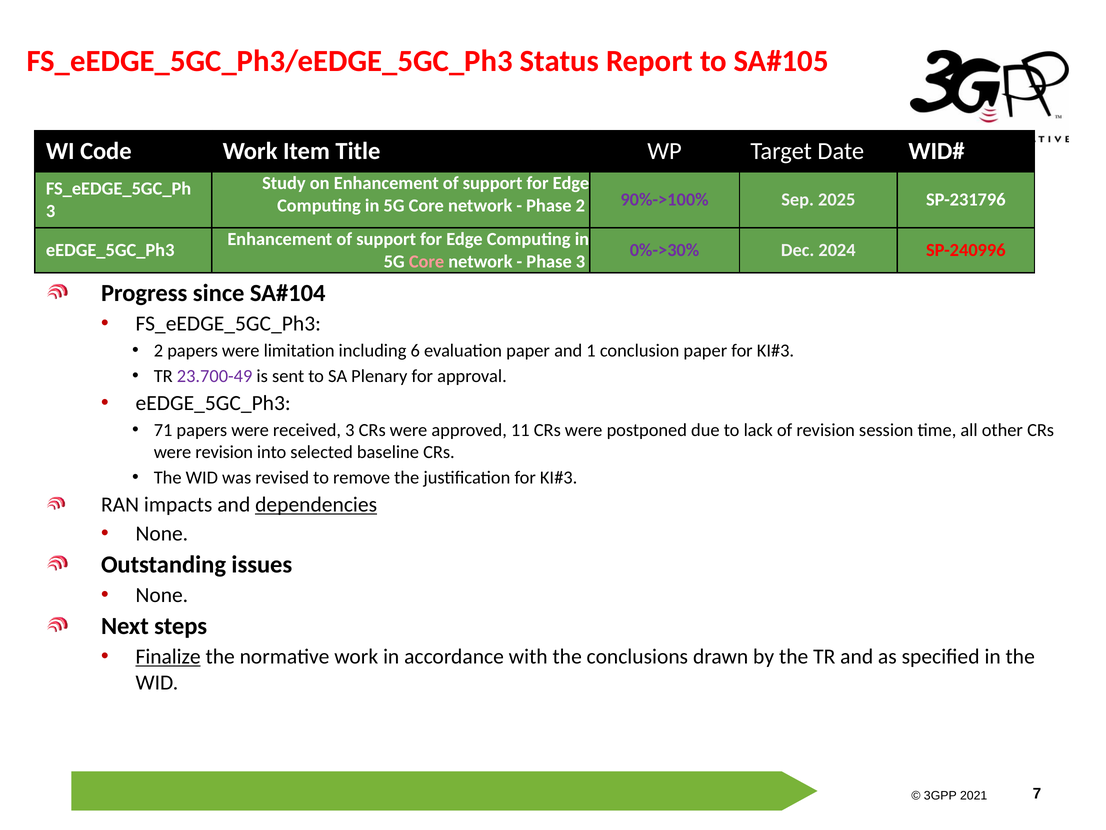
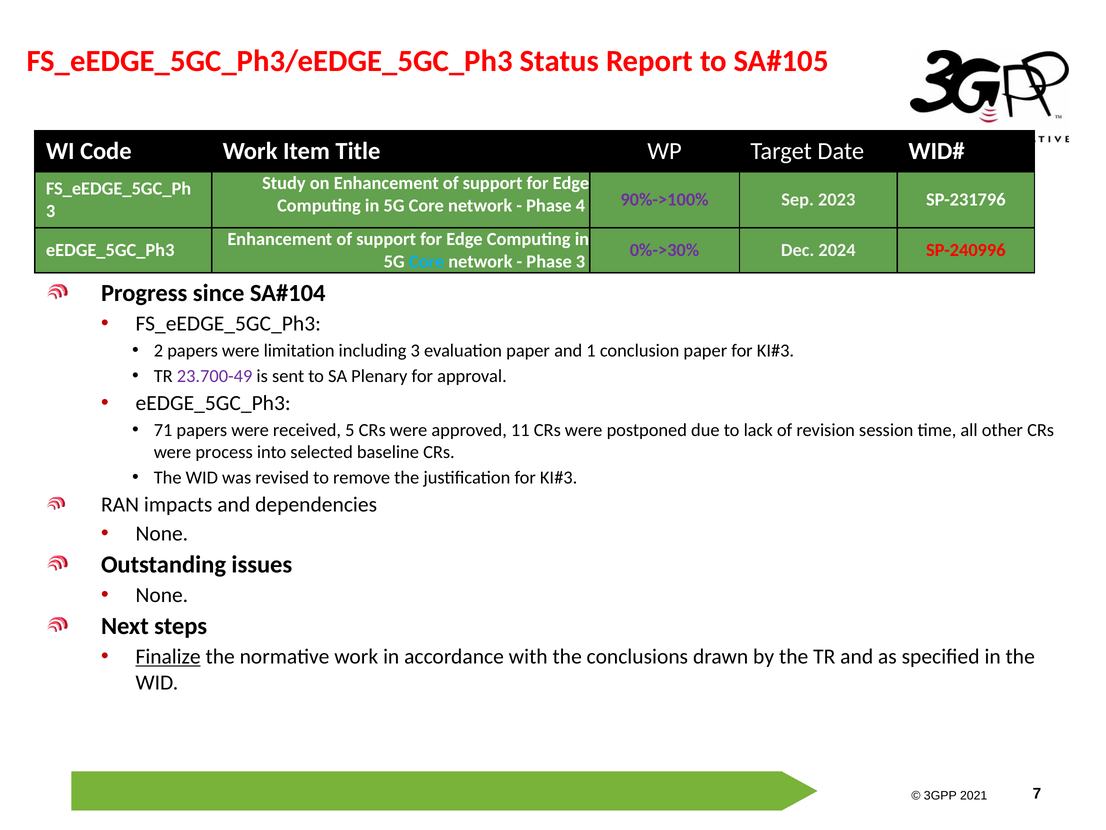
Phase 2: 2 -> 4 (580, 205)
2025: 2025 -> 2023 (837, 200)
Core colour: pink -> light blue (427, 261)
including 6: 6 -> 3 (415, 350)
received 3: 3 -> 5 (350, 430)
were revision: revision -> process (224, 452)
dependencies underline: present -> none (316, 504)
